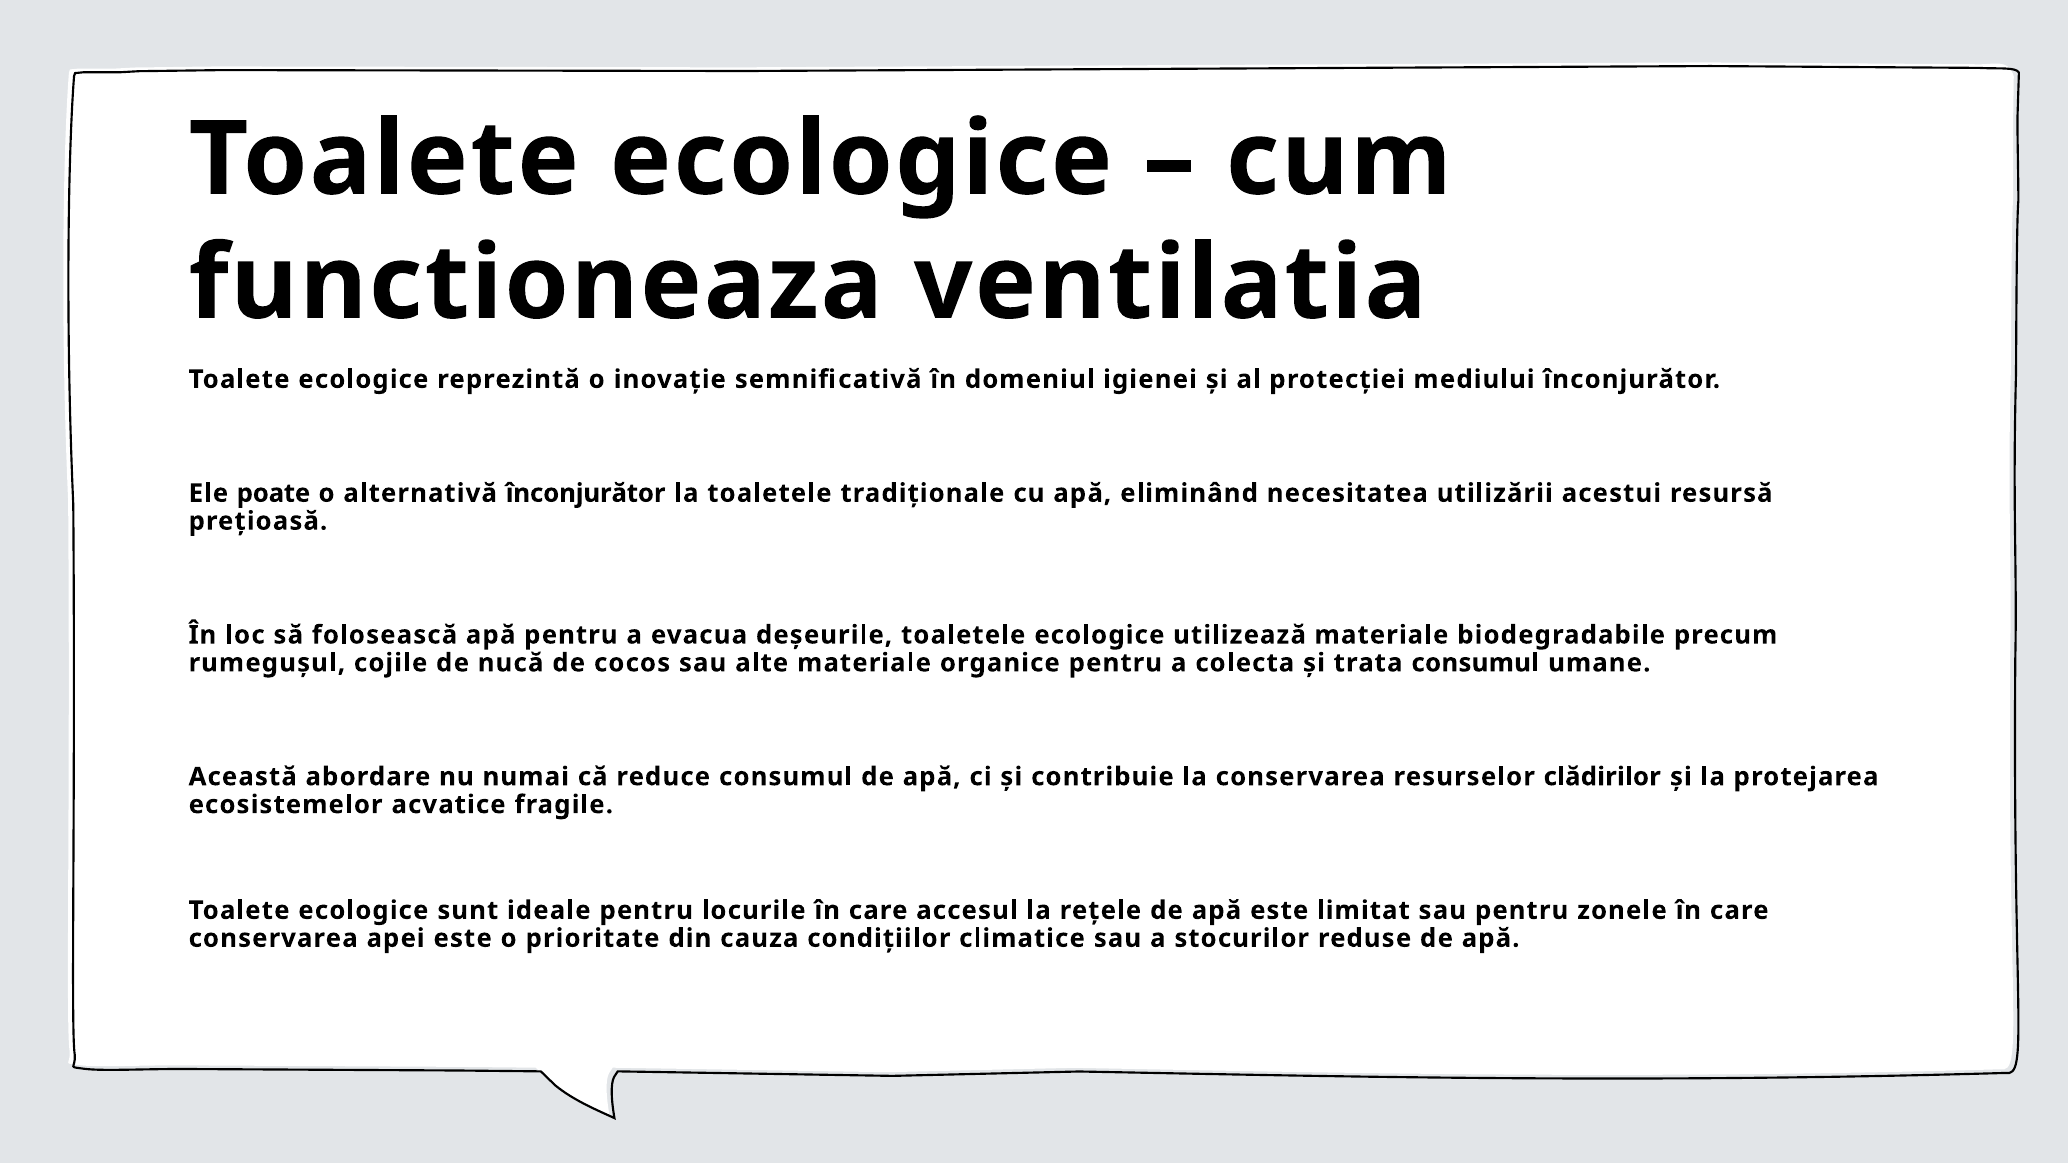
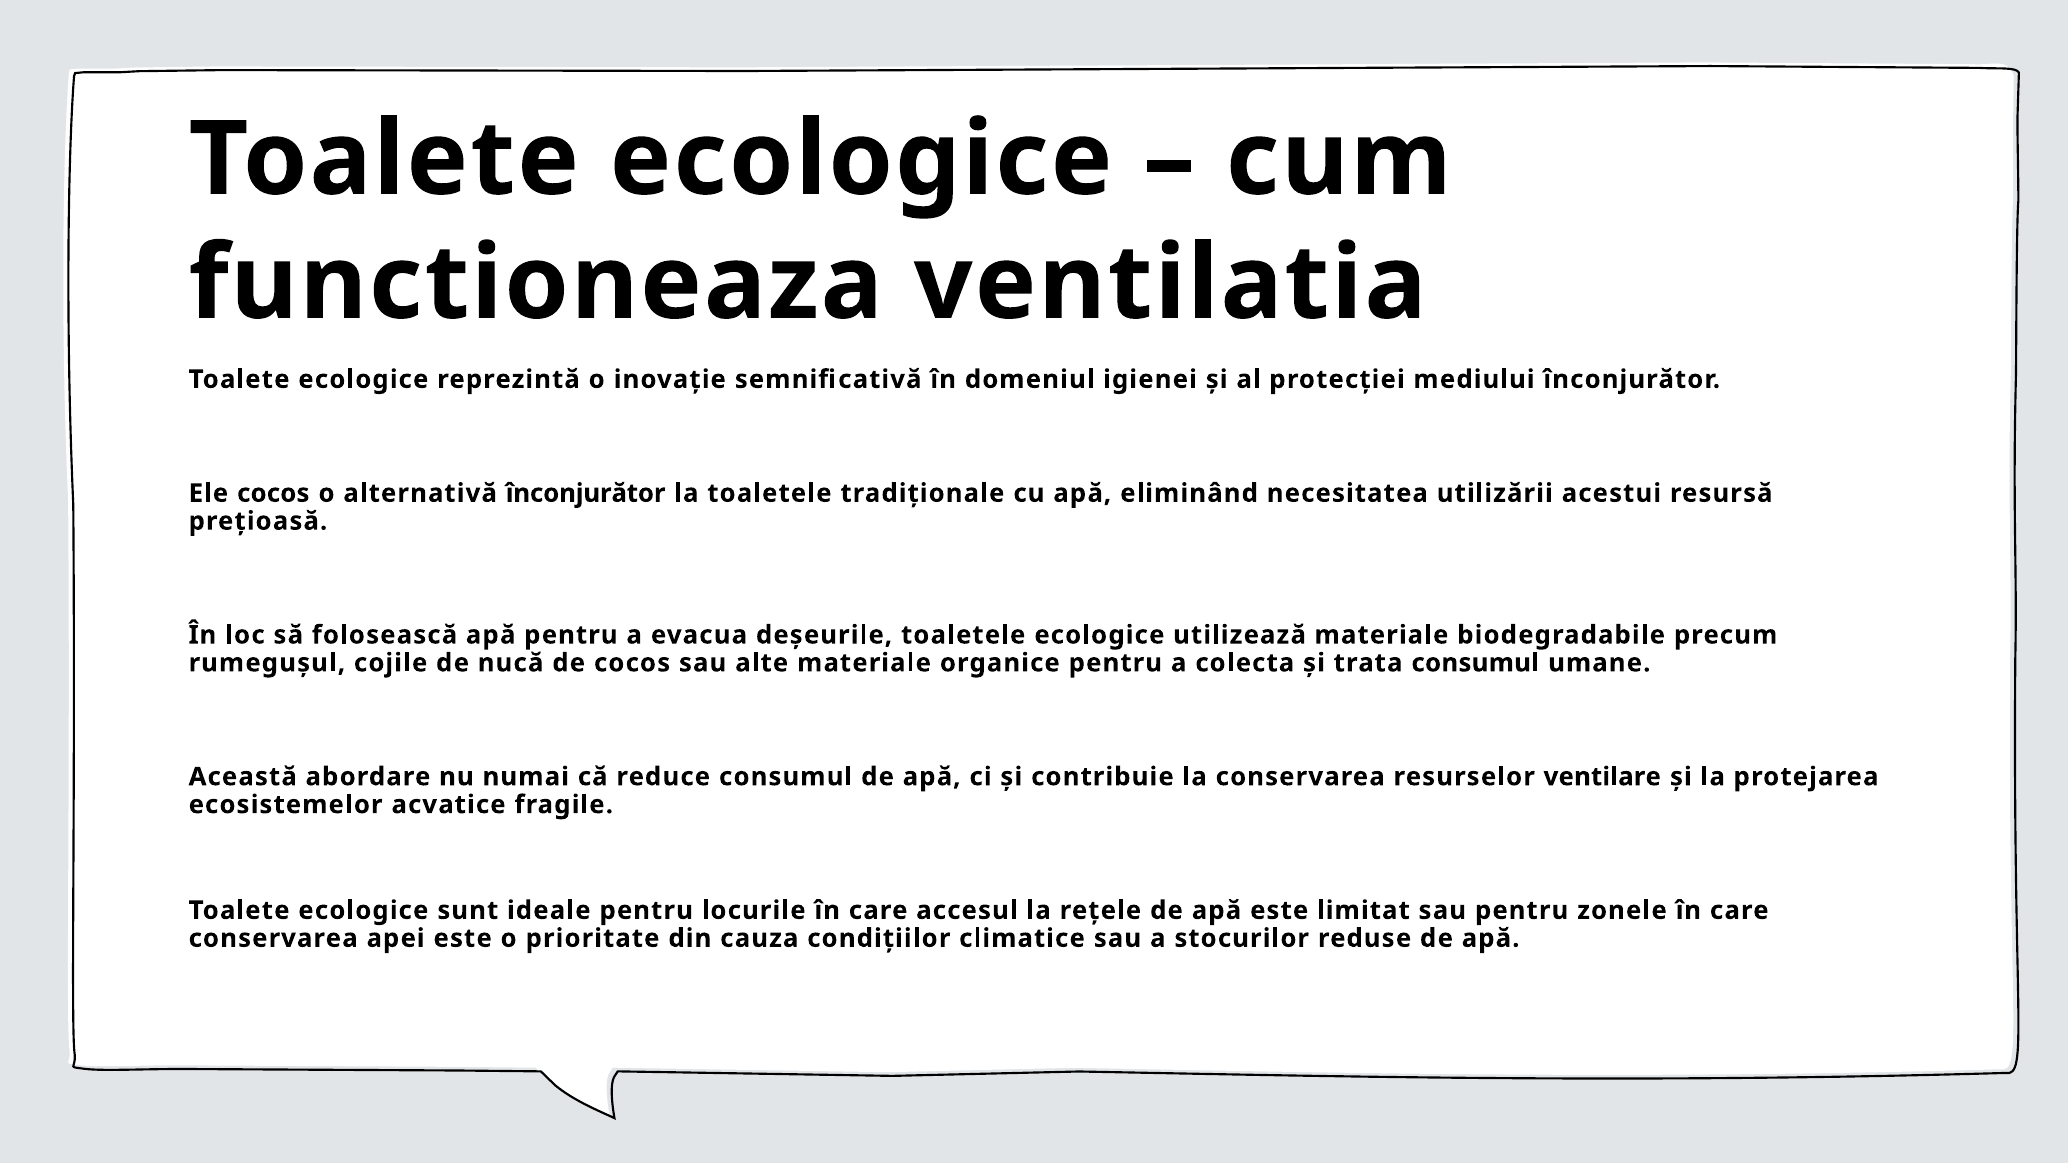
Ele poate: poate -> cocos (273, 493)
clădirilor: clădirilor -> ventilare (1602, 777)
